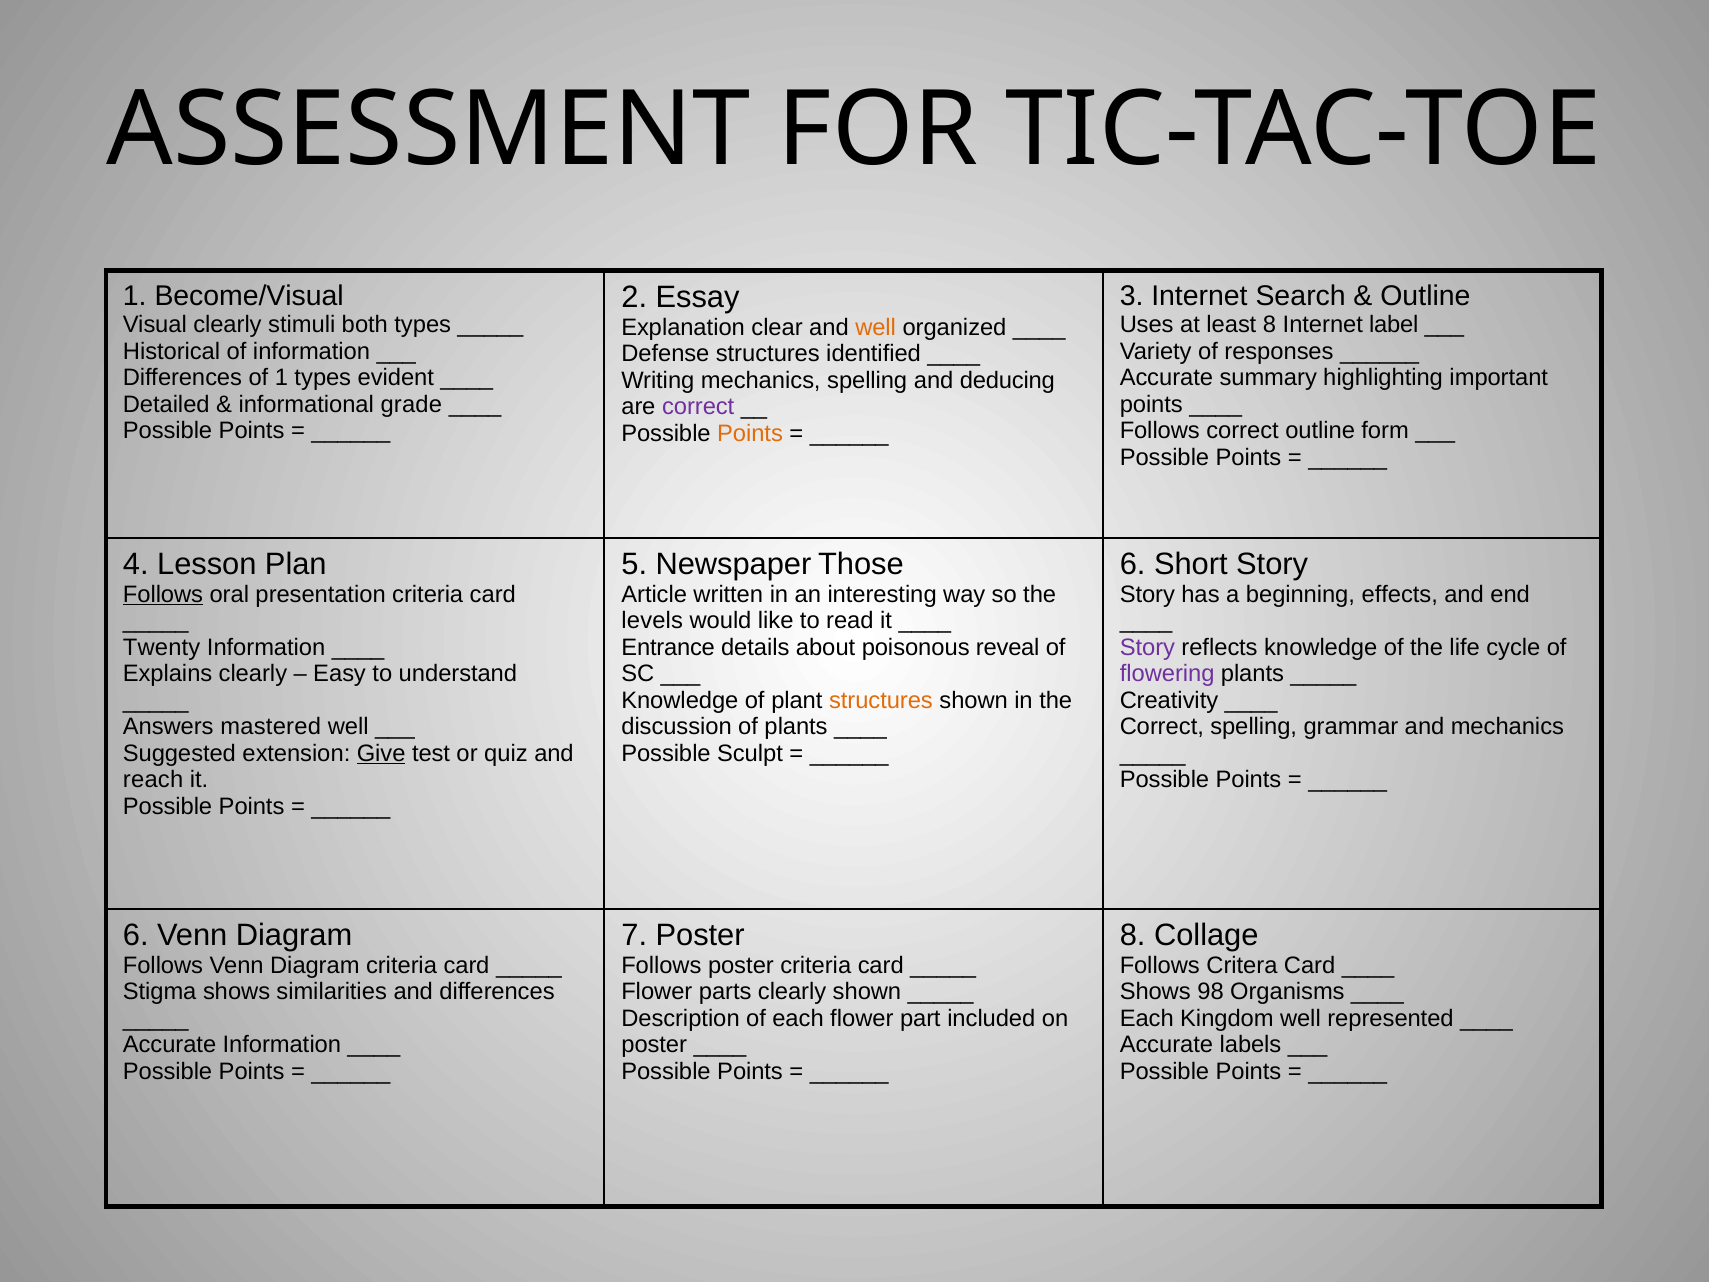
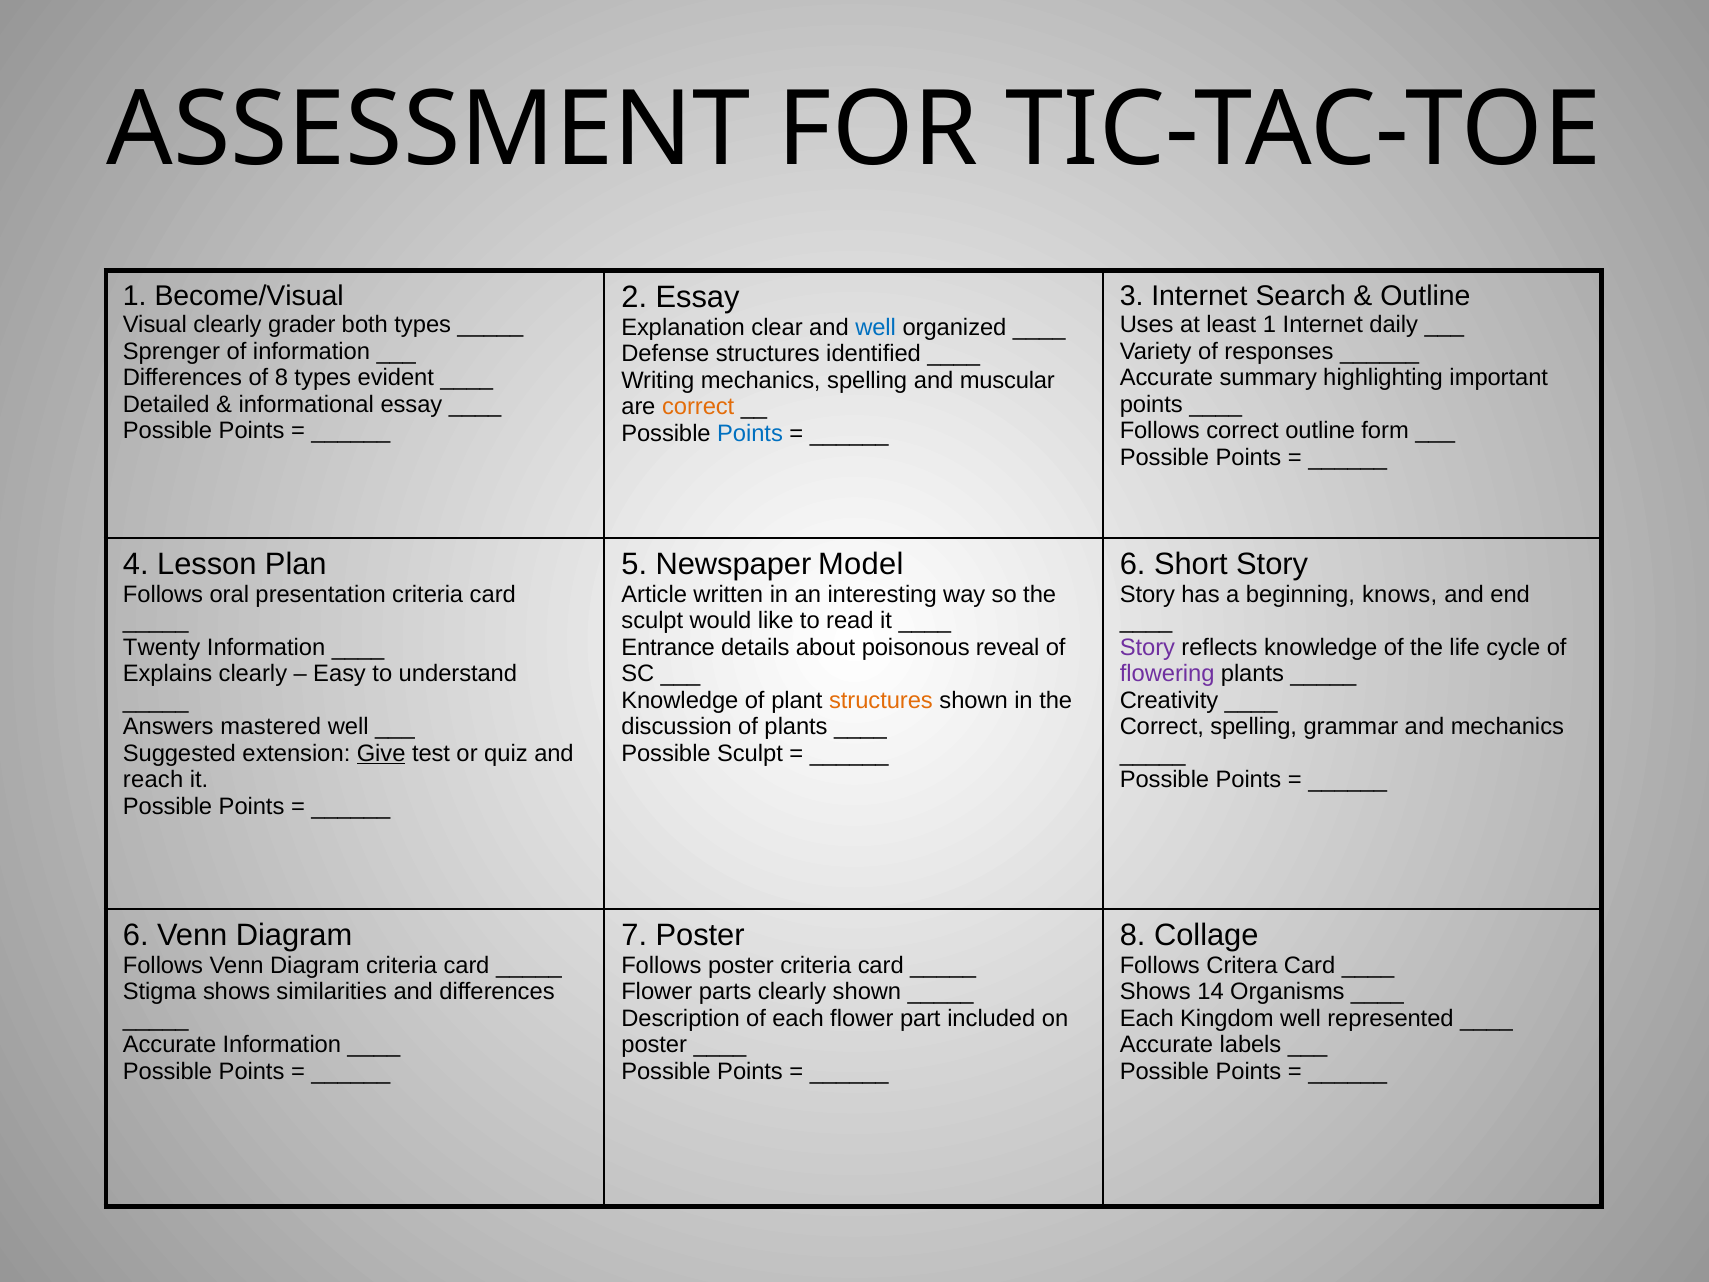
stimuli: stimuli -> grader (302, 325)
least 8: 8 -> 1 (1269, 325)
label: label -> daily (1394, 325)
well colour: orange -> blue (876, 327)
Historical: Historical -> Sprenger (172, 351)
of 1: 1 -> 8 (281, 378)
deducing: deducing -> muscular (1007, 380)
informational grade: grade -> essay (411, 404)
correct colour: purple -> orange (698, 407)
Points colour: orange -> blue (750, 433)
Those: Those -> Model (861, 564)
Follows underline: present -> none (163, 594)
effects: effects -> knows (1400, 594)
levels: levels -> sculpt (652, 621)
98: 98 -> 14 (1211, 992)
